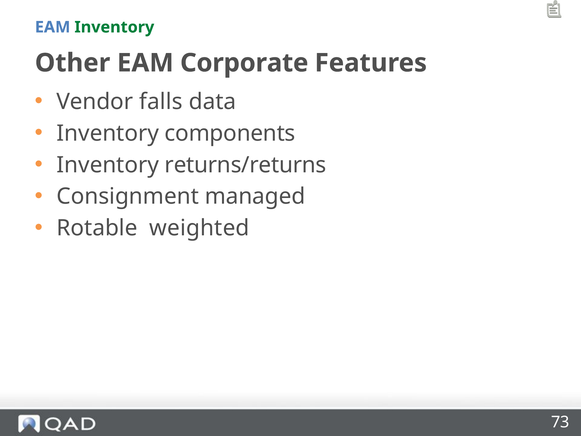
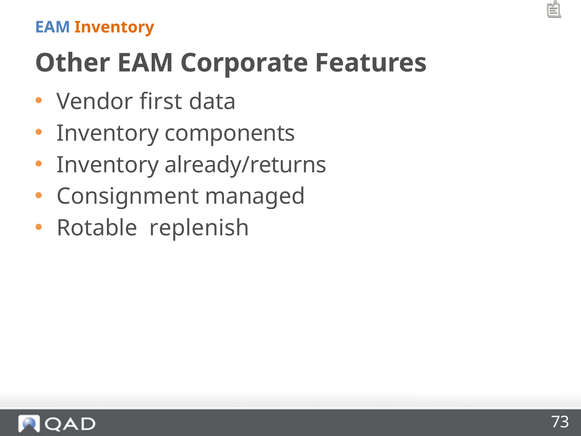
Inventory colour: green -> orange (114, 27)
falls: falls -> first (161, 102)
returns/returns: returns/returns -> already/returns (246, 165)
weighted: weighted -> replenish (199, 228)
